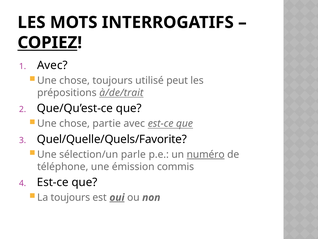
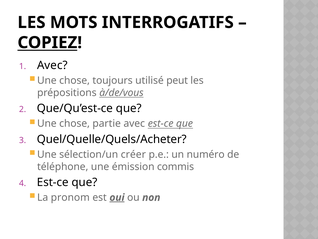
à/de/trait: à/de/trait -> à/de/vous (121, 92)
Quel/Quelle/Quels/Favorite: Quel/Quelle/Quels/Favorite -> Quel/Quelle/Quels/Acheter (112, 139)
parle: parle -> créer (133, 154)
numéro underline: present -> none (206, 154)
La toujours: toujours -> pronom (70, 197)
